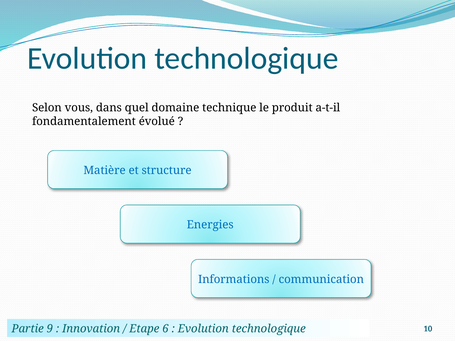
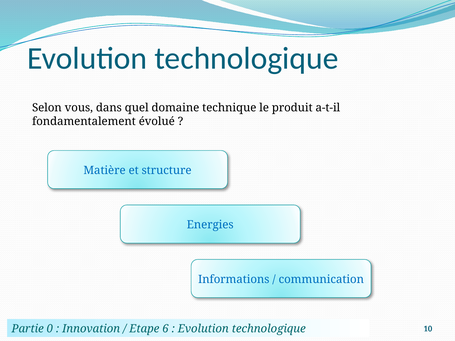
9: 9 -> 0 (50, 329)
